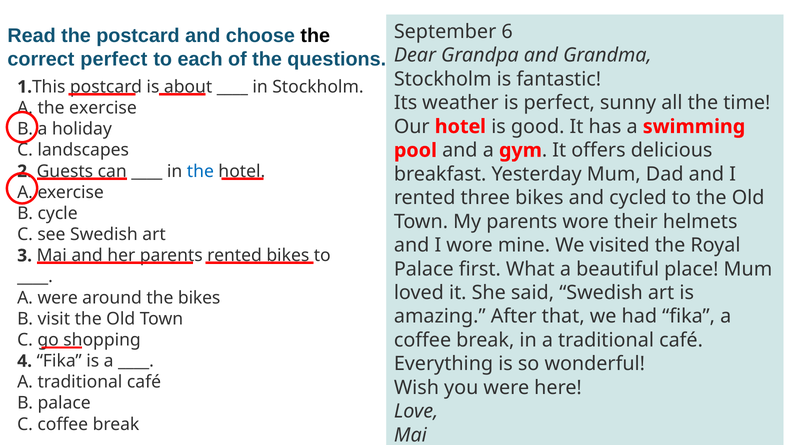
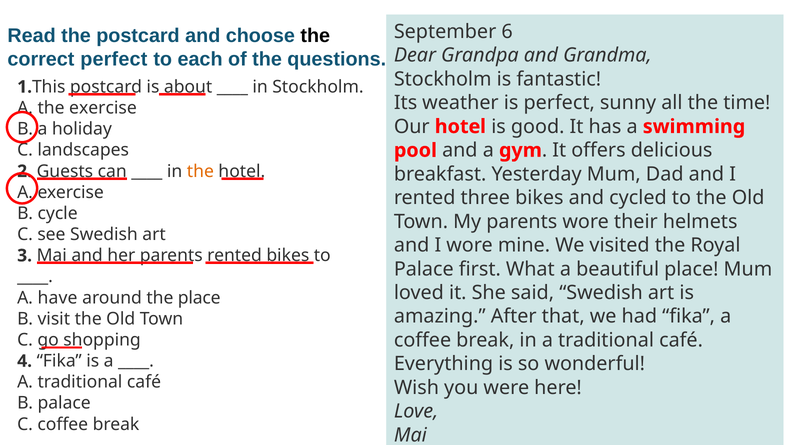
the colour: blue -> orange (200, 171)
A were: were -> have (58, 298)
the bikes: bikes -> place (199, 298)
